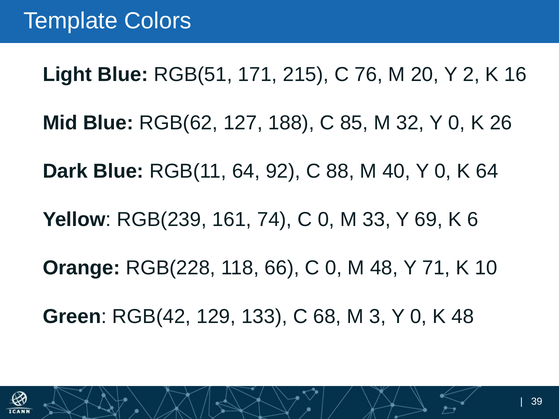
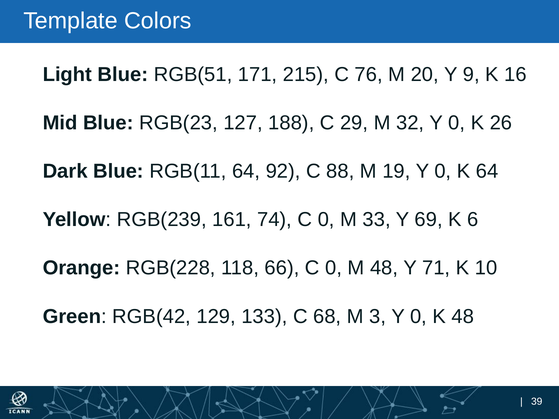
2: 2 -> 9 (471, 74)
RGB(62: RGB(62 -> RGB(23 (179, 123)
85: 85 -> 29 (354, 123)
40: 40 -> 19 (396, 171)
